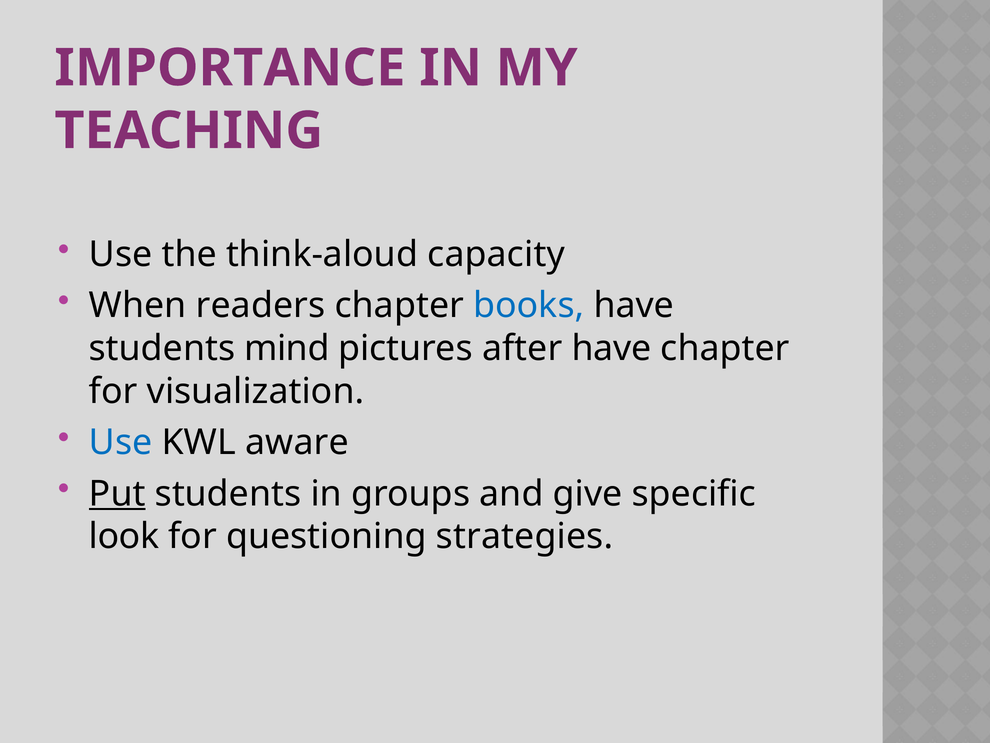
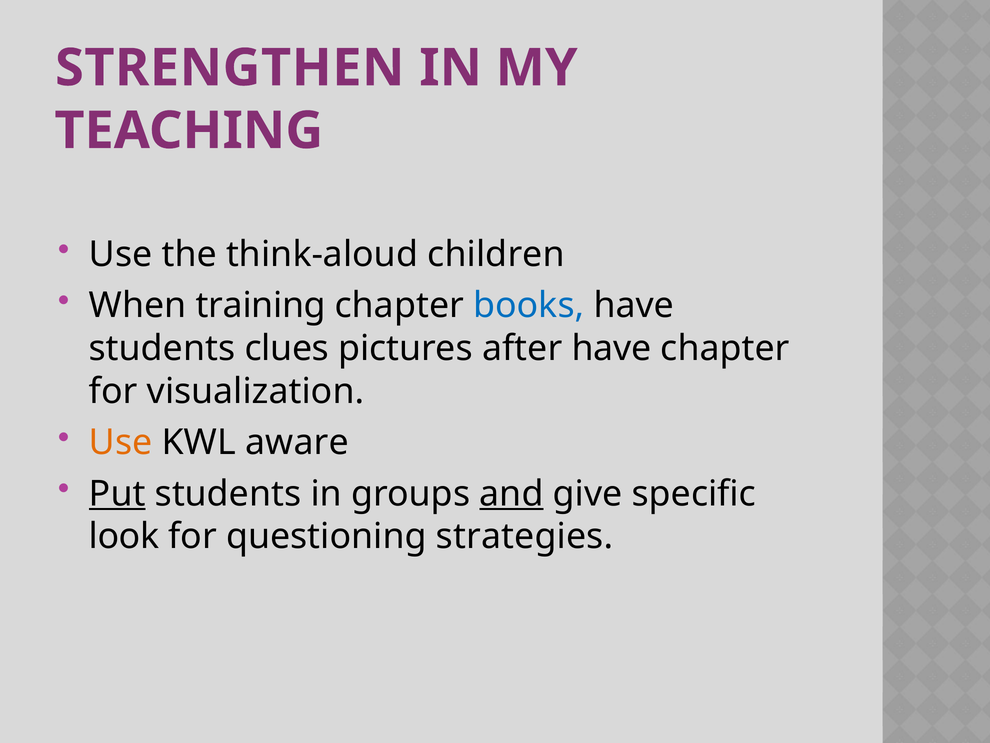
IMPORTANCE: IMPORTANCE -> STRENGTHEN (230, 68)
capacity: capacity -> children (496, 254)
readers: readers -> training (261, 305)
mind: mind -> clues (287, 348)
Use colour: blue -> orange (121, 442)
and underline: none -> present (511, 493)
